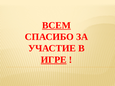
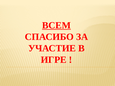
ИГРЕ underline: present -> none (54, 60)
